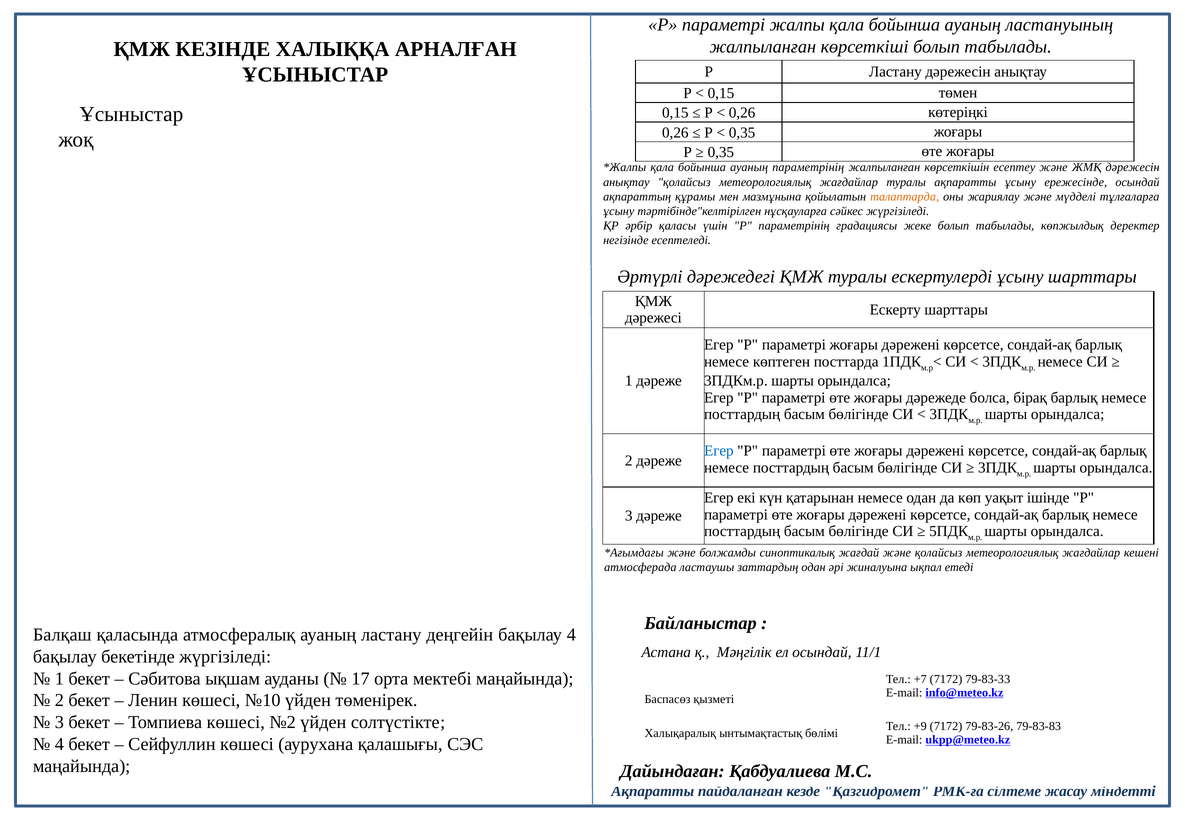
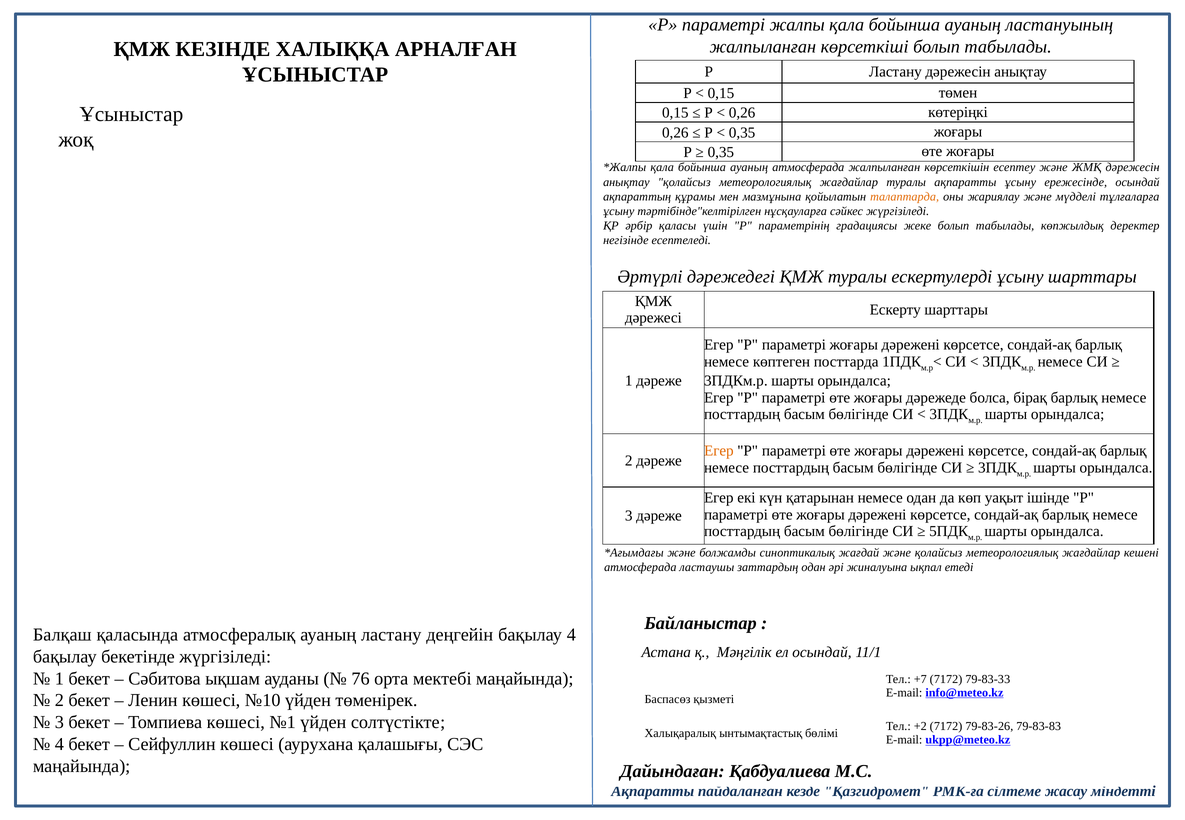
ауаның параметрінің: параметрінің -> атмосферада (808, 168)
Егер colour: blue -> orange (719, 451)
17: 17 -> 76 (361, 679)
№2: №2 -> №1 (283, 723)
+9: +9 -> +2 (920, 727)
